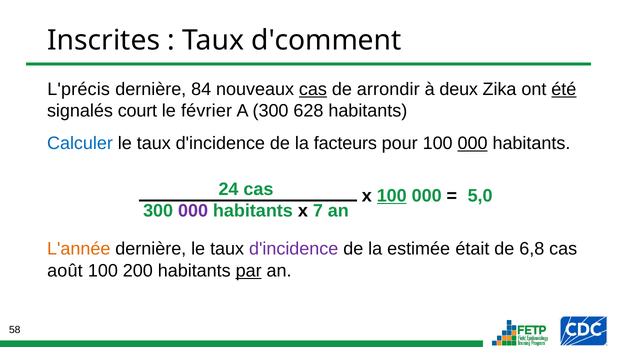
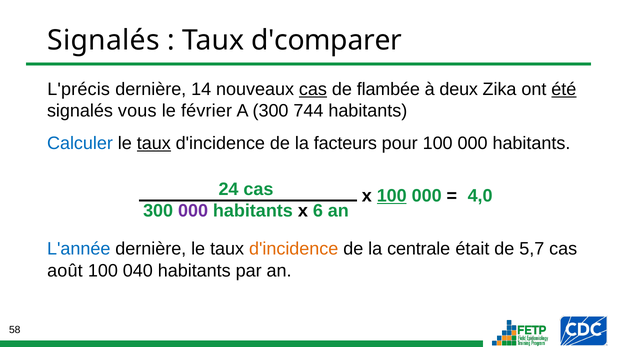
Inscrites: Inscrites -> Signalés (103, 41)
d'comment: d'comment -> d'comparer (326, 41)
84: 84 -> 14 (201, 89)
arrondir: arrondir -> flambée (388, 89)
court: court -> vous (137, 111)
628: 628 -> 744 (308, 111)
taux underline: none -> present (154, 143)
000 underline: present -> none (473, 143)
5,0: 5,0 -> 4,0 (480, 196)
7: 7 -> 6 (318, 211)
L'année colour: orange -> blue (79, 249)
d'incidence colour: purple -> orange (294, 249)
estimée: estimée -> centrale (419, 249)
6,8: 6,8 -> 5,7 (532, 249)
200: 200 -> 040 (138, 271)
par underline: present -> none (249, 271)
